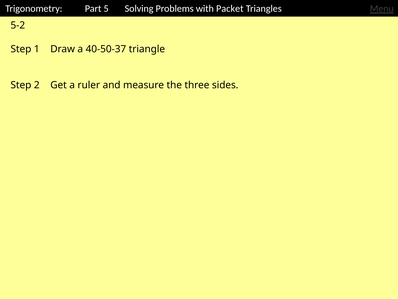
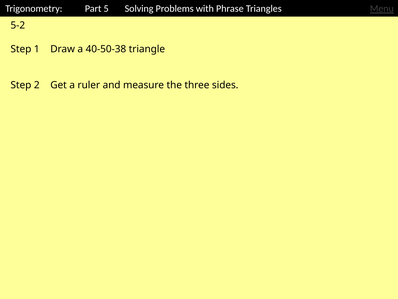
Packet: Packet -> Phrase (230, 9)
40-50-37: 40-50-37 -> 40-50-38 (106, 49)
